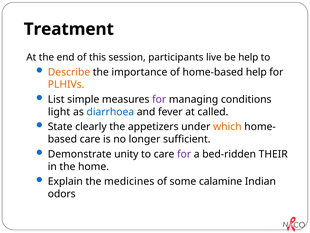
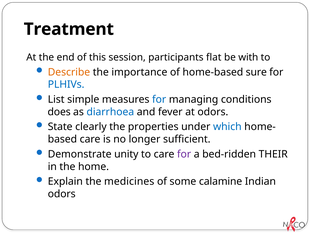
live: live -> flat (214, 57)
be help: help -> with (248, 57)
home-based help: help -> sure (256, 72)
PLHIVs colour: orange -> blue (66, 84)
for colour: purple -> blue (159, 99)
light: light -> does (59, 112)
at called: called -> odors (213, 112)
appetizers: appetizers -> properties (153, 127)
which colour: orange -> blue (227, 127)
